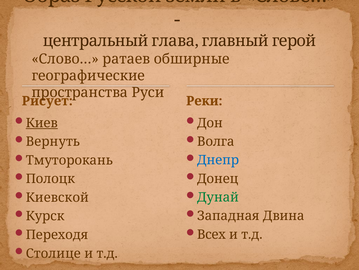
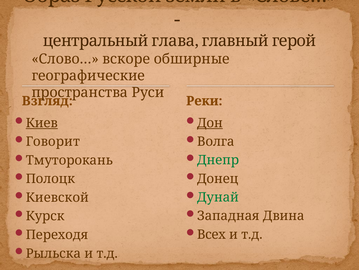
ратаев: ратаев -> вскоре (126, 59)
Рисует: Рисует -> Взгляд (47, 101)
Дон underline: none -> present (210, 123)
Вернуть: Вернуть -> Говорит (53, 141)
Днепр colour: blue -> green (218, 160)
Столице: Столице -> Рыльска (53, 253)
